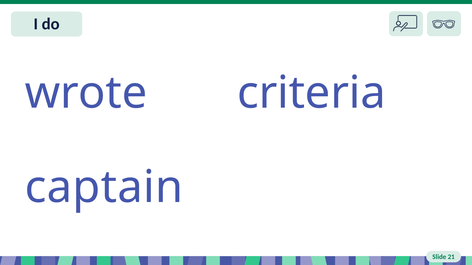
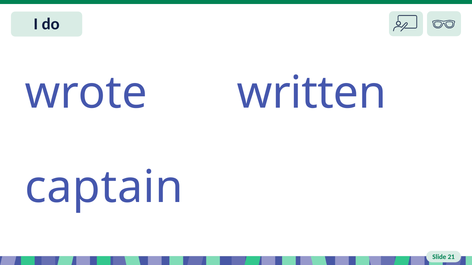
criteria: criteria -> written (312, 93)
